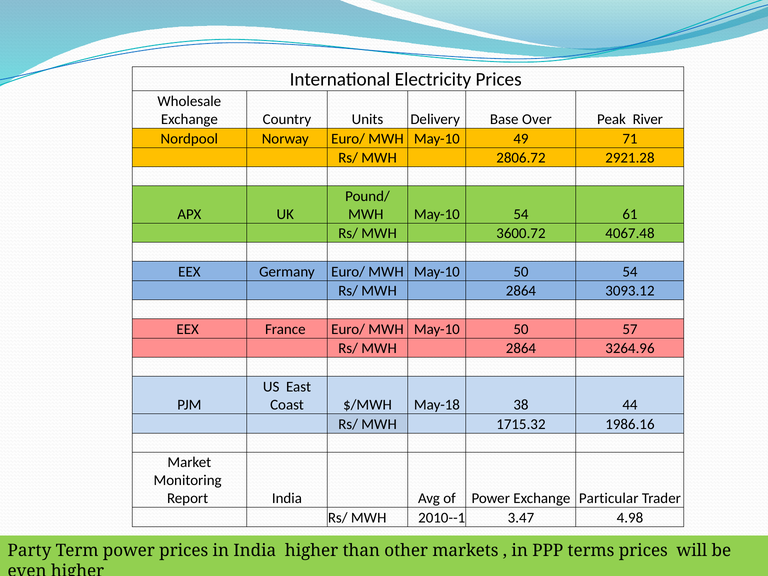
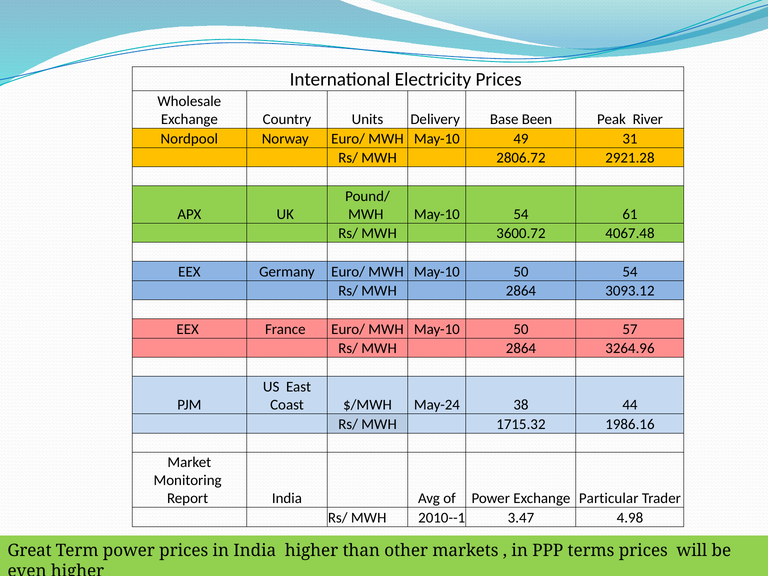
Over: Over -> Been (537, 120)
71: 71 -> 31 (630, 139)
May-18: May-18 -> May-24 (437, 405)
Party: Party -> Great (30, 551)
